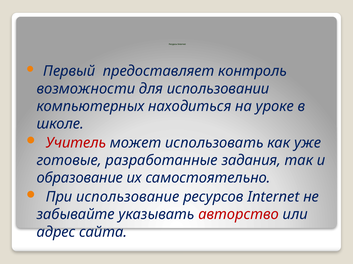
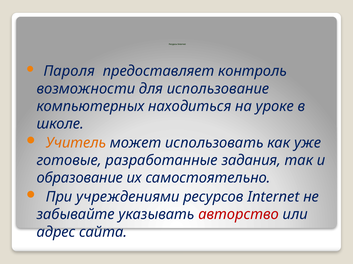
Первый: Первый -> Пароля (69, 71)
использовании: использовании -> использование (218, 89)
Учитель colour: red -> orange (76, 143)
использование: использование -> учреждениями (128, 197)
